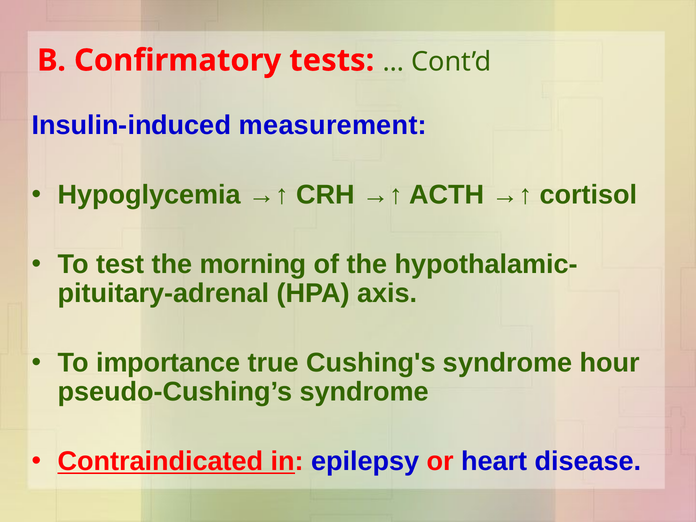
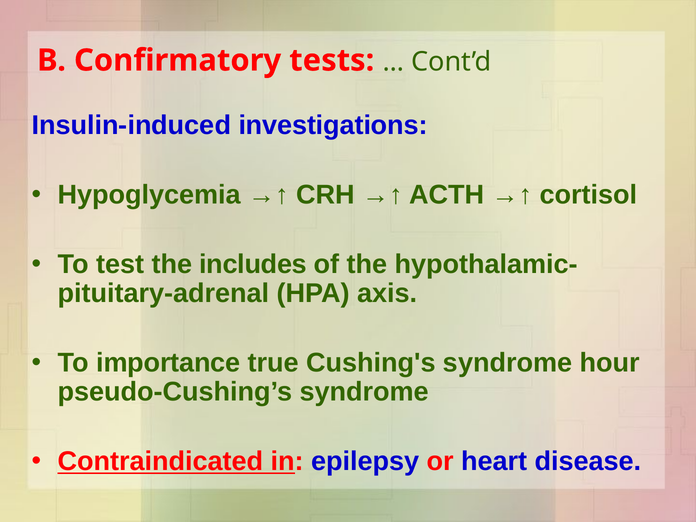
measurement: measurement -> investigations (333, 125)
morning: morning -> includes (253, 264)
